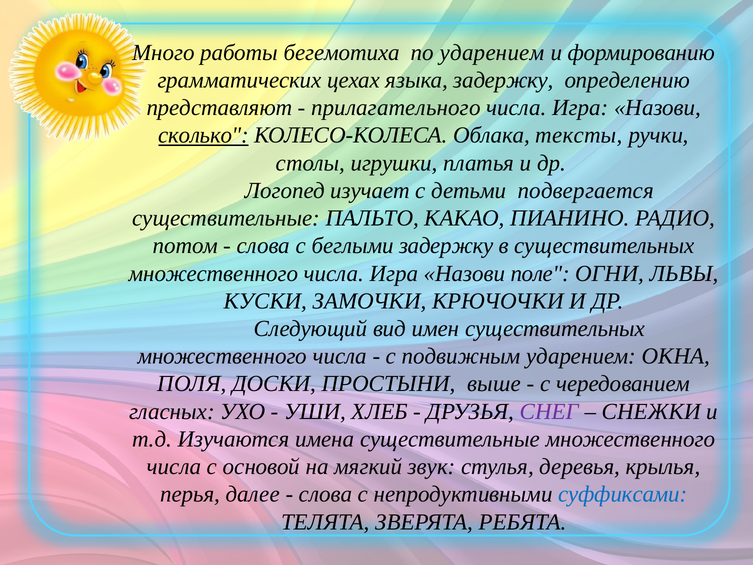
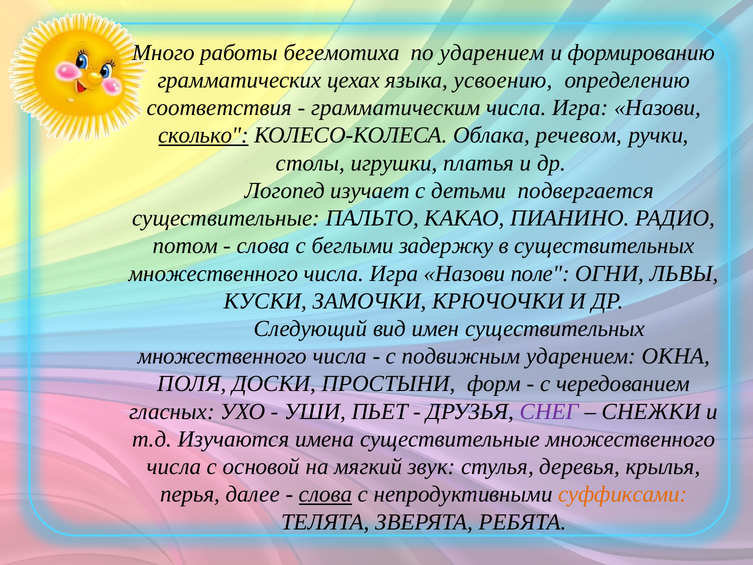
языка задержку: задержку -> усвоению (503, 80)
представляют: представляют -> соответствия (219, 108)
прилагательного: прилагательного -> грамматическим (396, 108)
тексты: тексты -> речевом (579, 135)
выше: выше -> форм (494, 384)
ХЛЕБ: ХЛЕБ -> ПЬЕТ (380, 411)
слова underline: none -> present (326, 494)
суффиксами colour: blue -> orange (623, 494)
